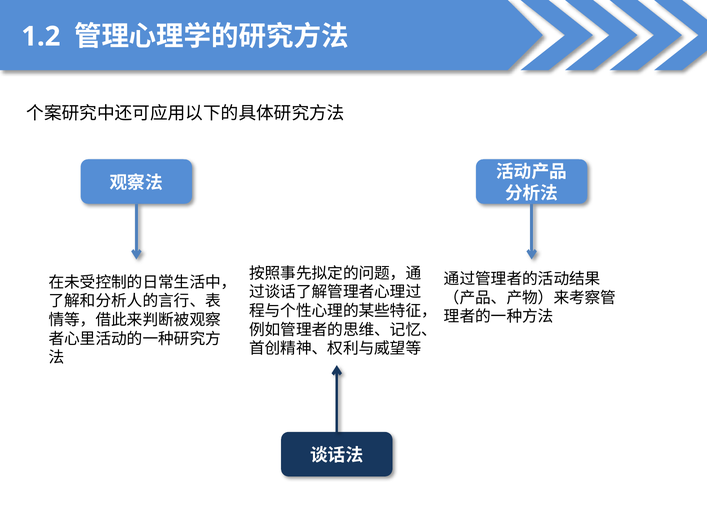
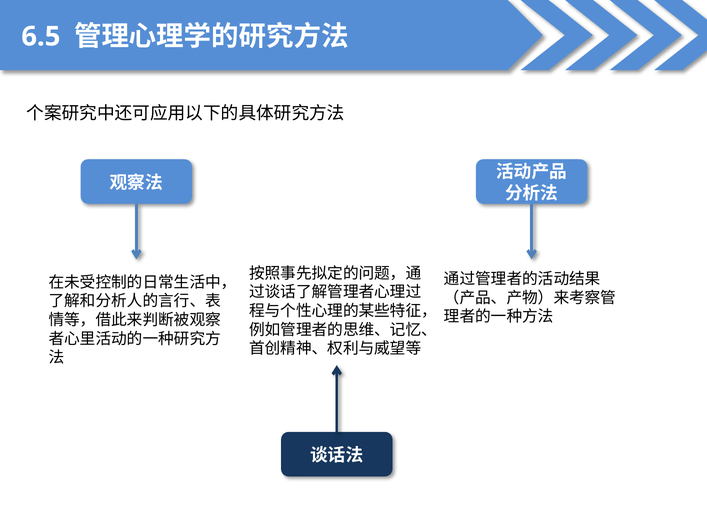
1.2: 1.2 -> 6.5 (41, 36)
